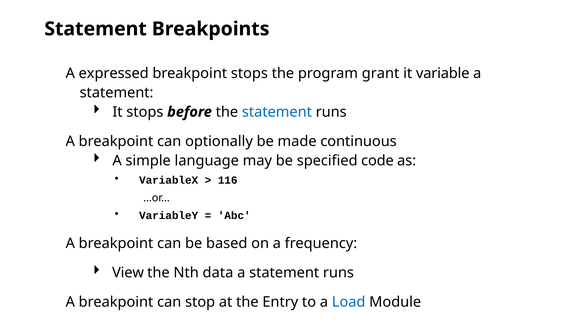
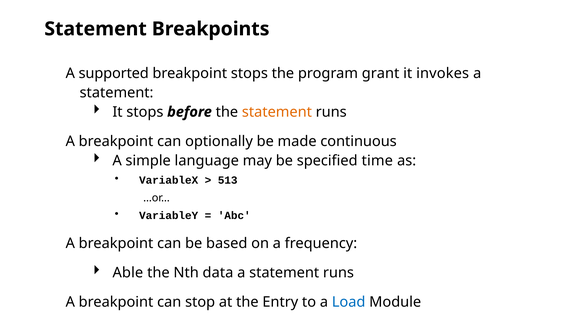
expressed: expressed -> supported (114, 73)
variable: variable -> invokes (443, 73)
statement colour: blue -> orange (277, 112)
code: code -> time (377, 161)
116: 116 -> 513 (228, 180)
View: View -> Able (128, 273)
